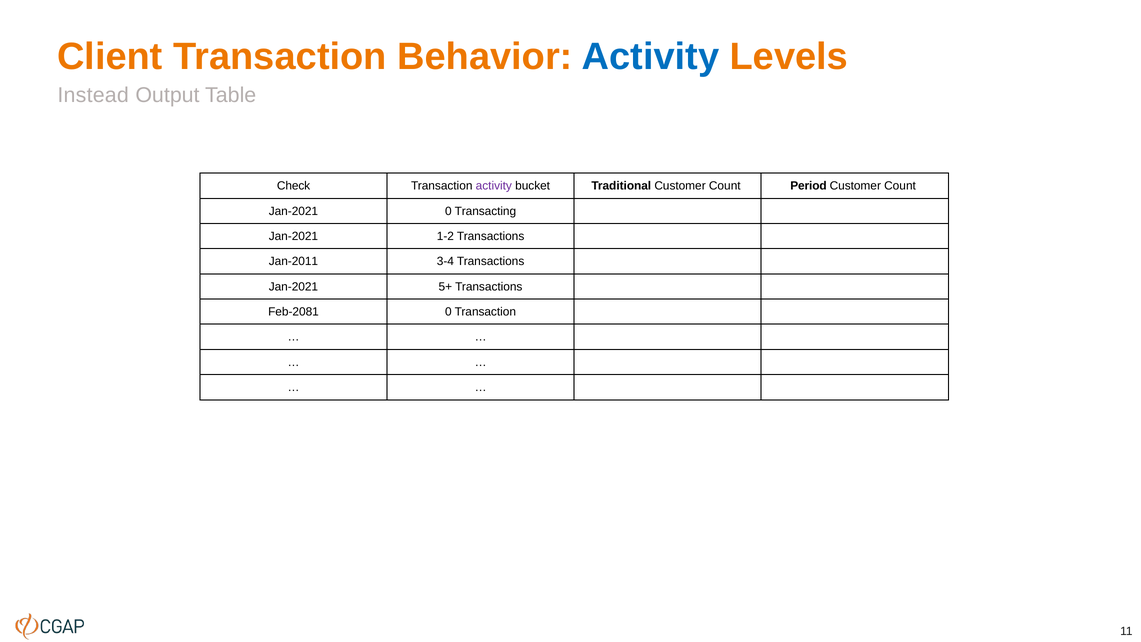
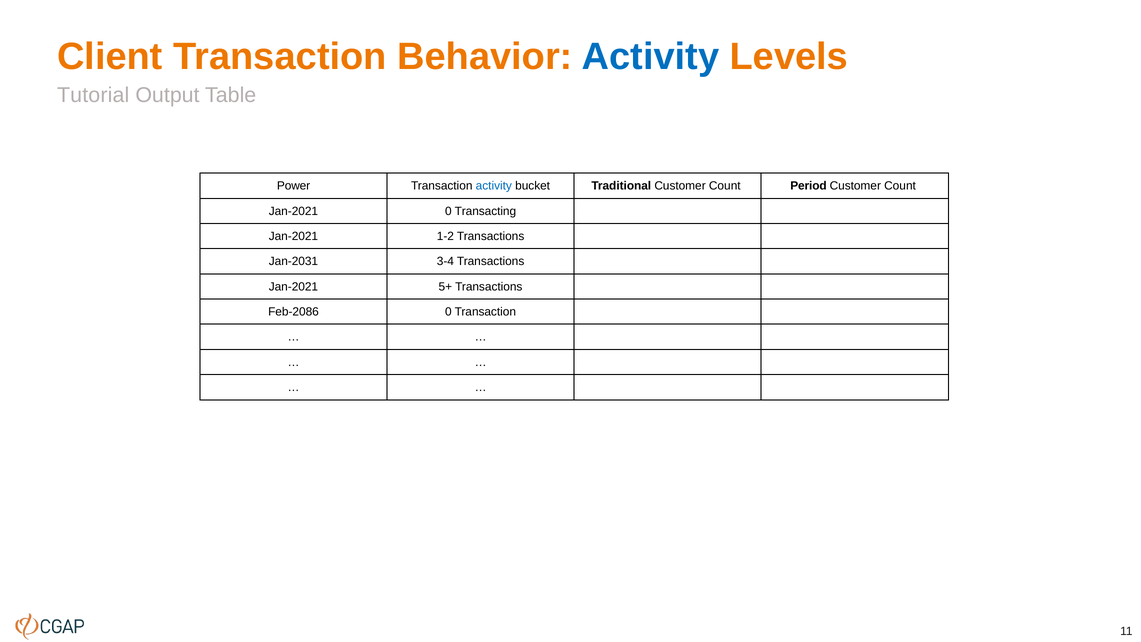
Instead: Instead -> Tutorial (93, 95)
Check: Check -> Power (294, 186)
activity colour: purple -> blue (494, 186)
Jan-2011: Jan-2011 -> Jan-2031 (293, 261)
Feb-2081: Feb-2081 -> Feb-2086 (293, 312)
